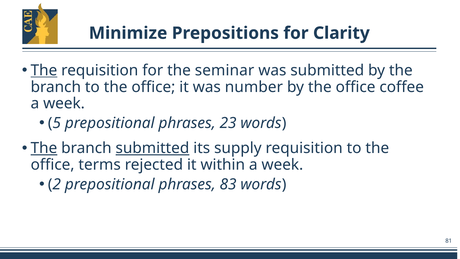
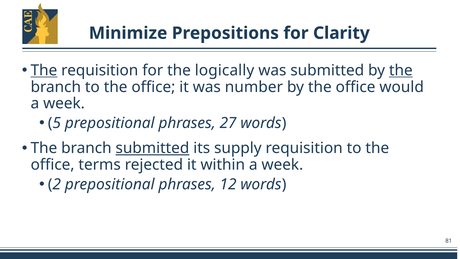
seminar: seminar -> logically (225, 70)
the underline: none -> present (401, 70)
coffee: coffee -> would (402, 87)
23: 23 -> 27 (228, 123)
The underline: present -> none (44, 148)
83: 83 -> 12 (228, 184)
